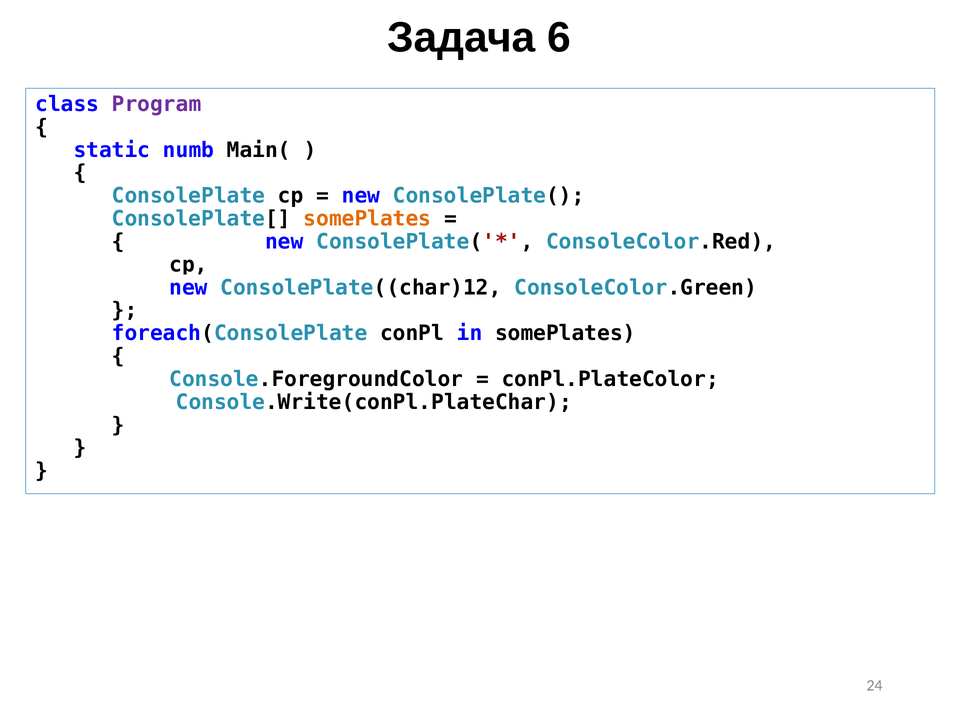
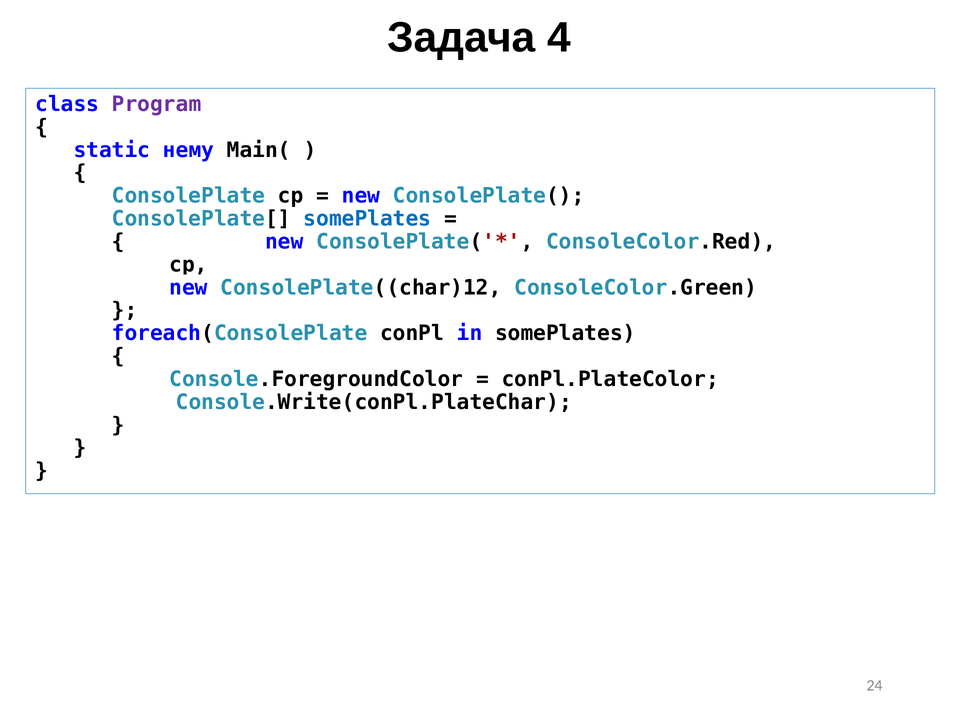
6: 6 -> 4 (559, 38)
numb: numb -> нему (189, 150)
somePlates colour: orange -> blue (367, 219)
